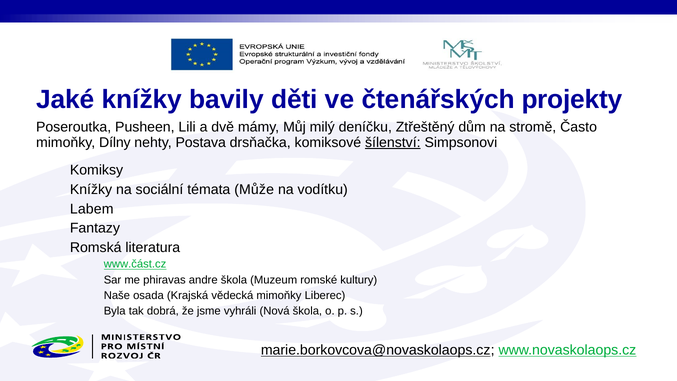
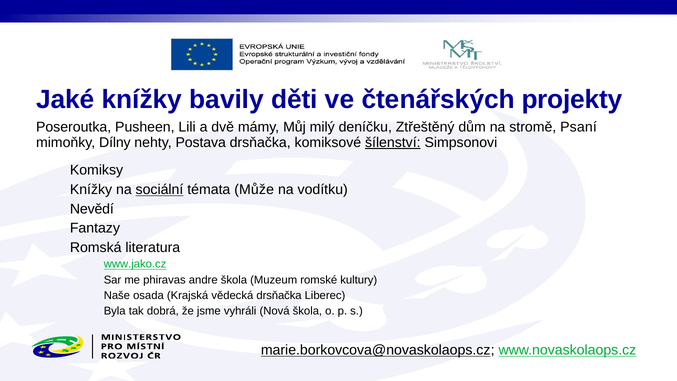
Často: Často -> Psaní (579, 127)
sociální underline: none -> present (159, 190)
Labem: Labem -> Nevědí (92, 209)
www.část.cz: www.část.cz -> www.jako.cz (135, 264)
vědecká mimoňky: mimoňky -> drsňačka (279, 295)
